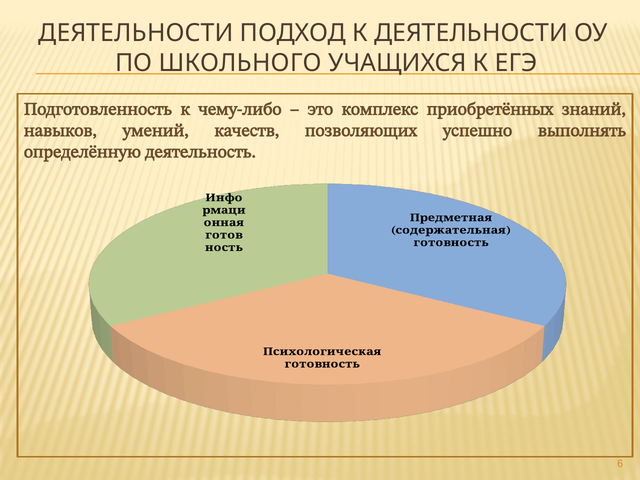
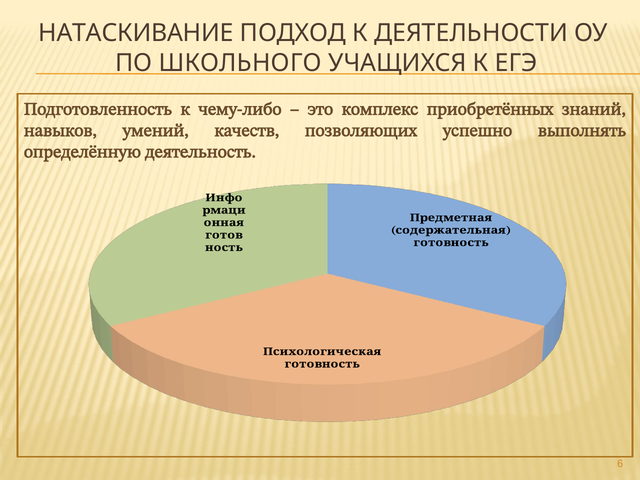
ДЕЯТЕЛЬНОСТИ: ДЕЯТЕЛЬНОСТИ -> НАТАСКИВАНИЕ (136, 33)
